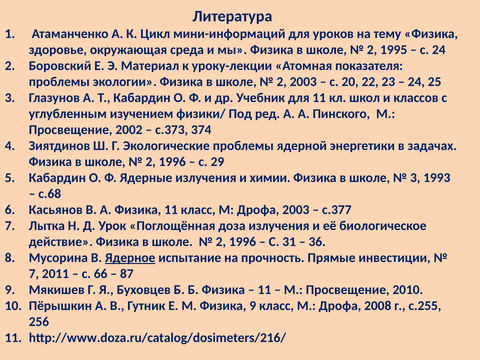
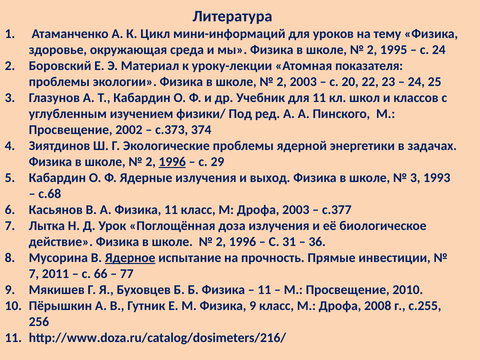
1996 underline: none -> present (172, 162)
химии: химии -> выход (270, 178)
87: 87 -> 77 (127, 274)
